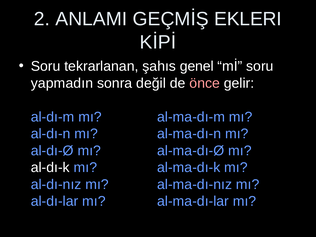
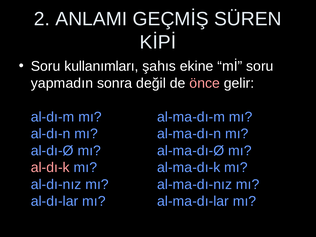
EKLERI: EKLERI -> SÜREN (248, 19)
tekrarlanan: tekrarlanan -> kullanımları (101, 66)
genel: genel -> ekine (197, 66)
al-dı-k colour: white -> pink (50, 168)
